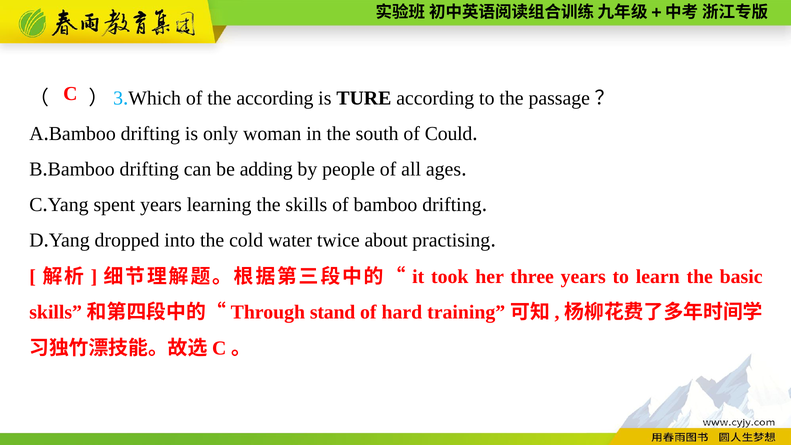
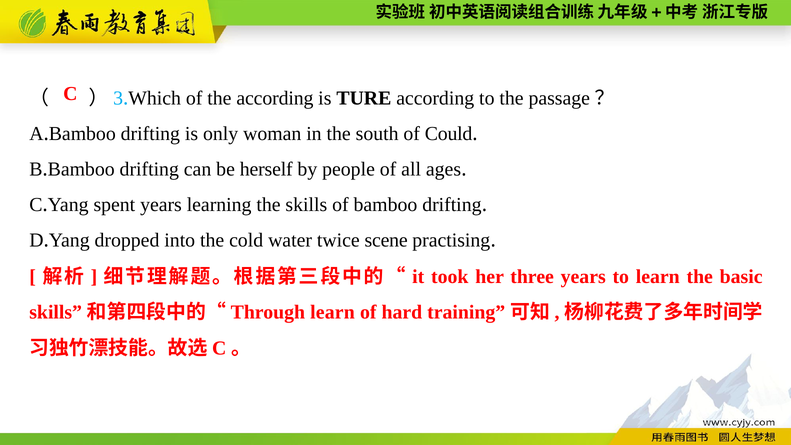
adding: adding -> herself (266, 169)
about: about -> scene (386, 240)
stand: stand -> learn (332, 312)
